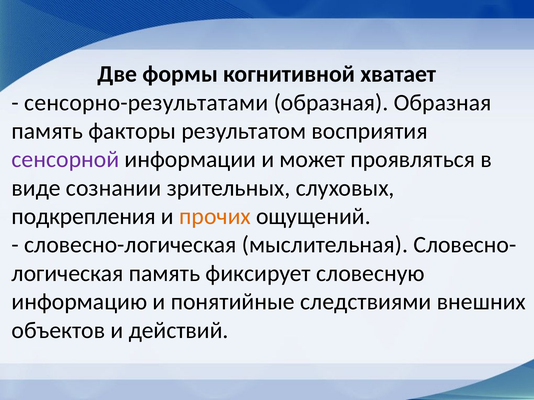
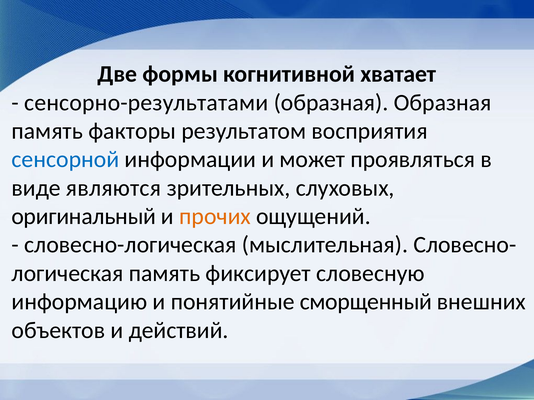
сенсорной colour: purple -> blue (65, 160)
сознании: сознании -> являются (114, 188)
подкрепления: подкрепления -> оригинальный (84, 217)
следствиями: следствиями -> сморщенный (366, 302)
